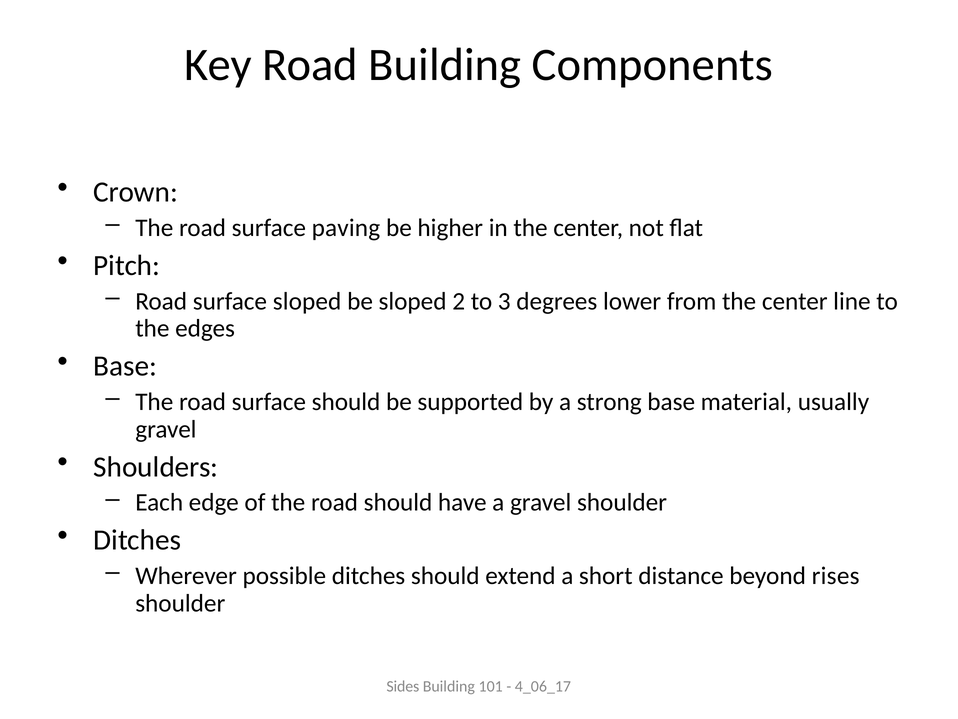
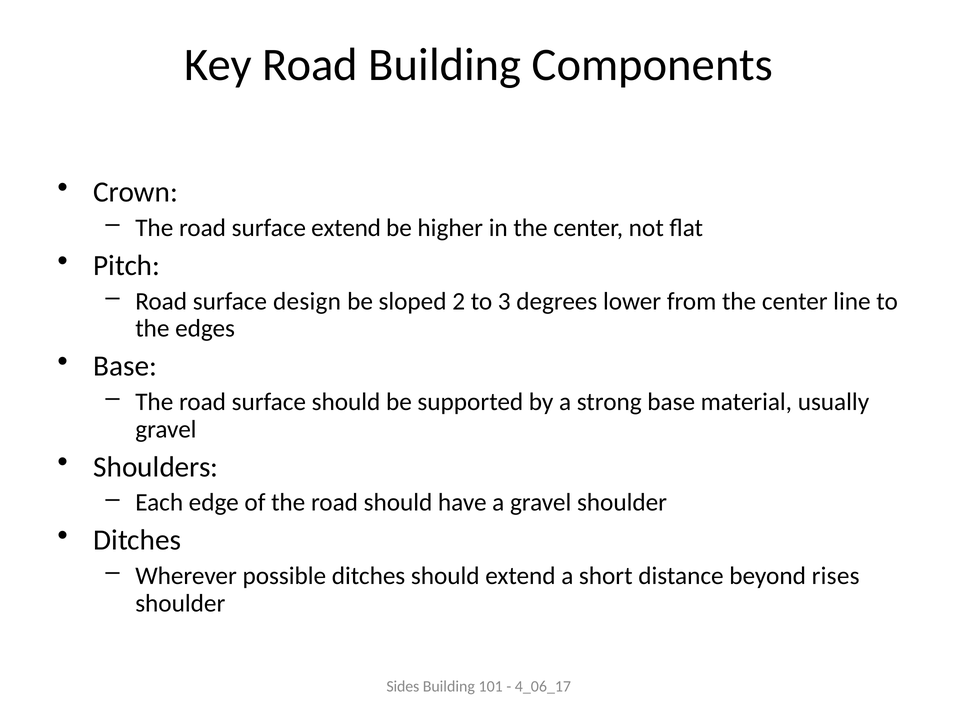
surface paving: paving -> extend (346, 228)
surface sloped: sloped -> design (307, 301)
